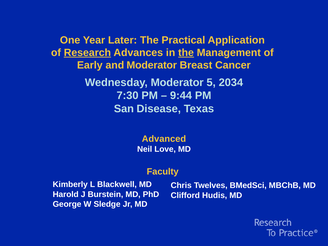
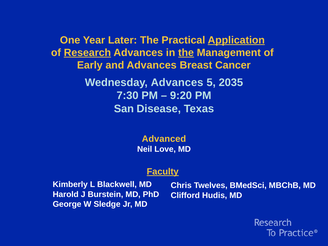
Application underline: none -> present (236, 40)
and Moderator: Moderator -> Advances (152, 65)
Wednesday Moderator: Moderator -> Advances (177, 82)
2034: 2034 -> 2035 (231, 82)
9:44: 9:44 -> 9:20 (181, 96)
Faculty underline: none -> present (163, 172)
